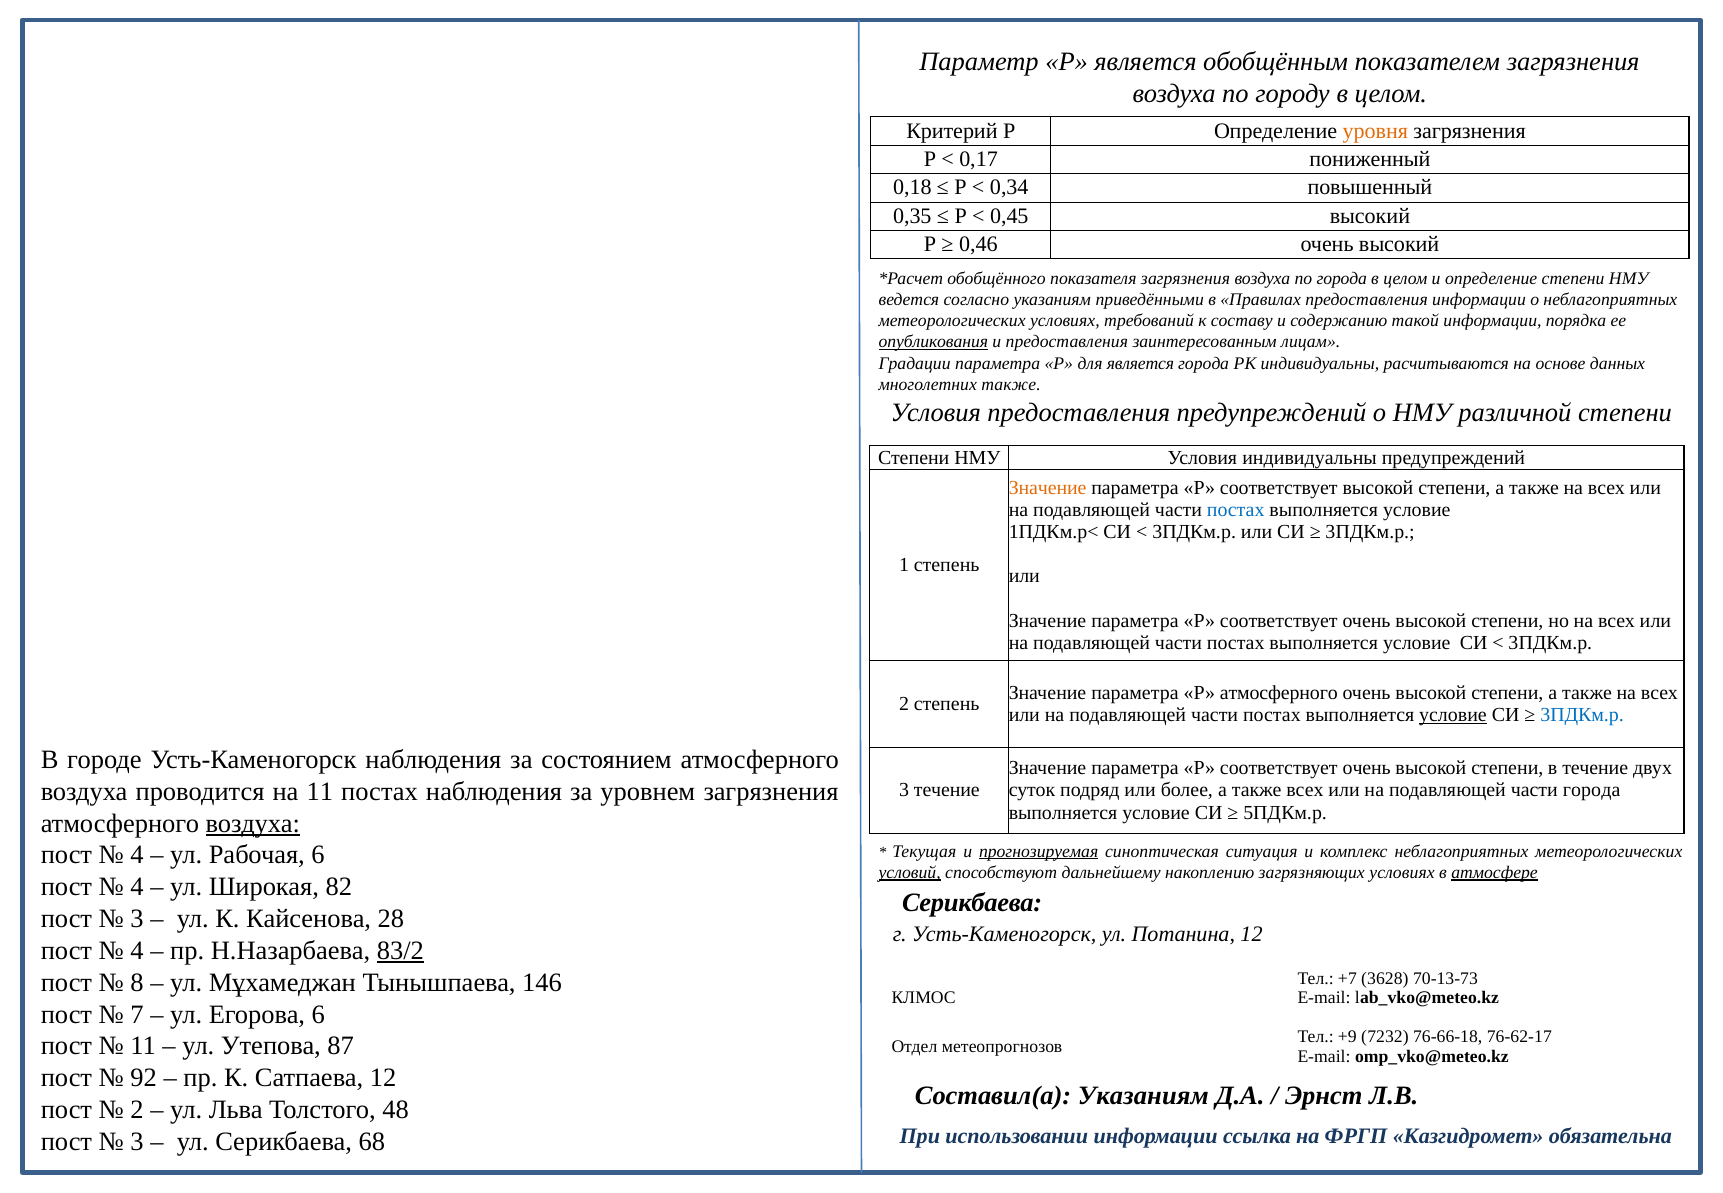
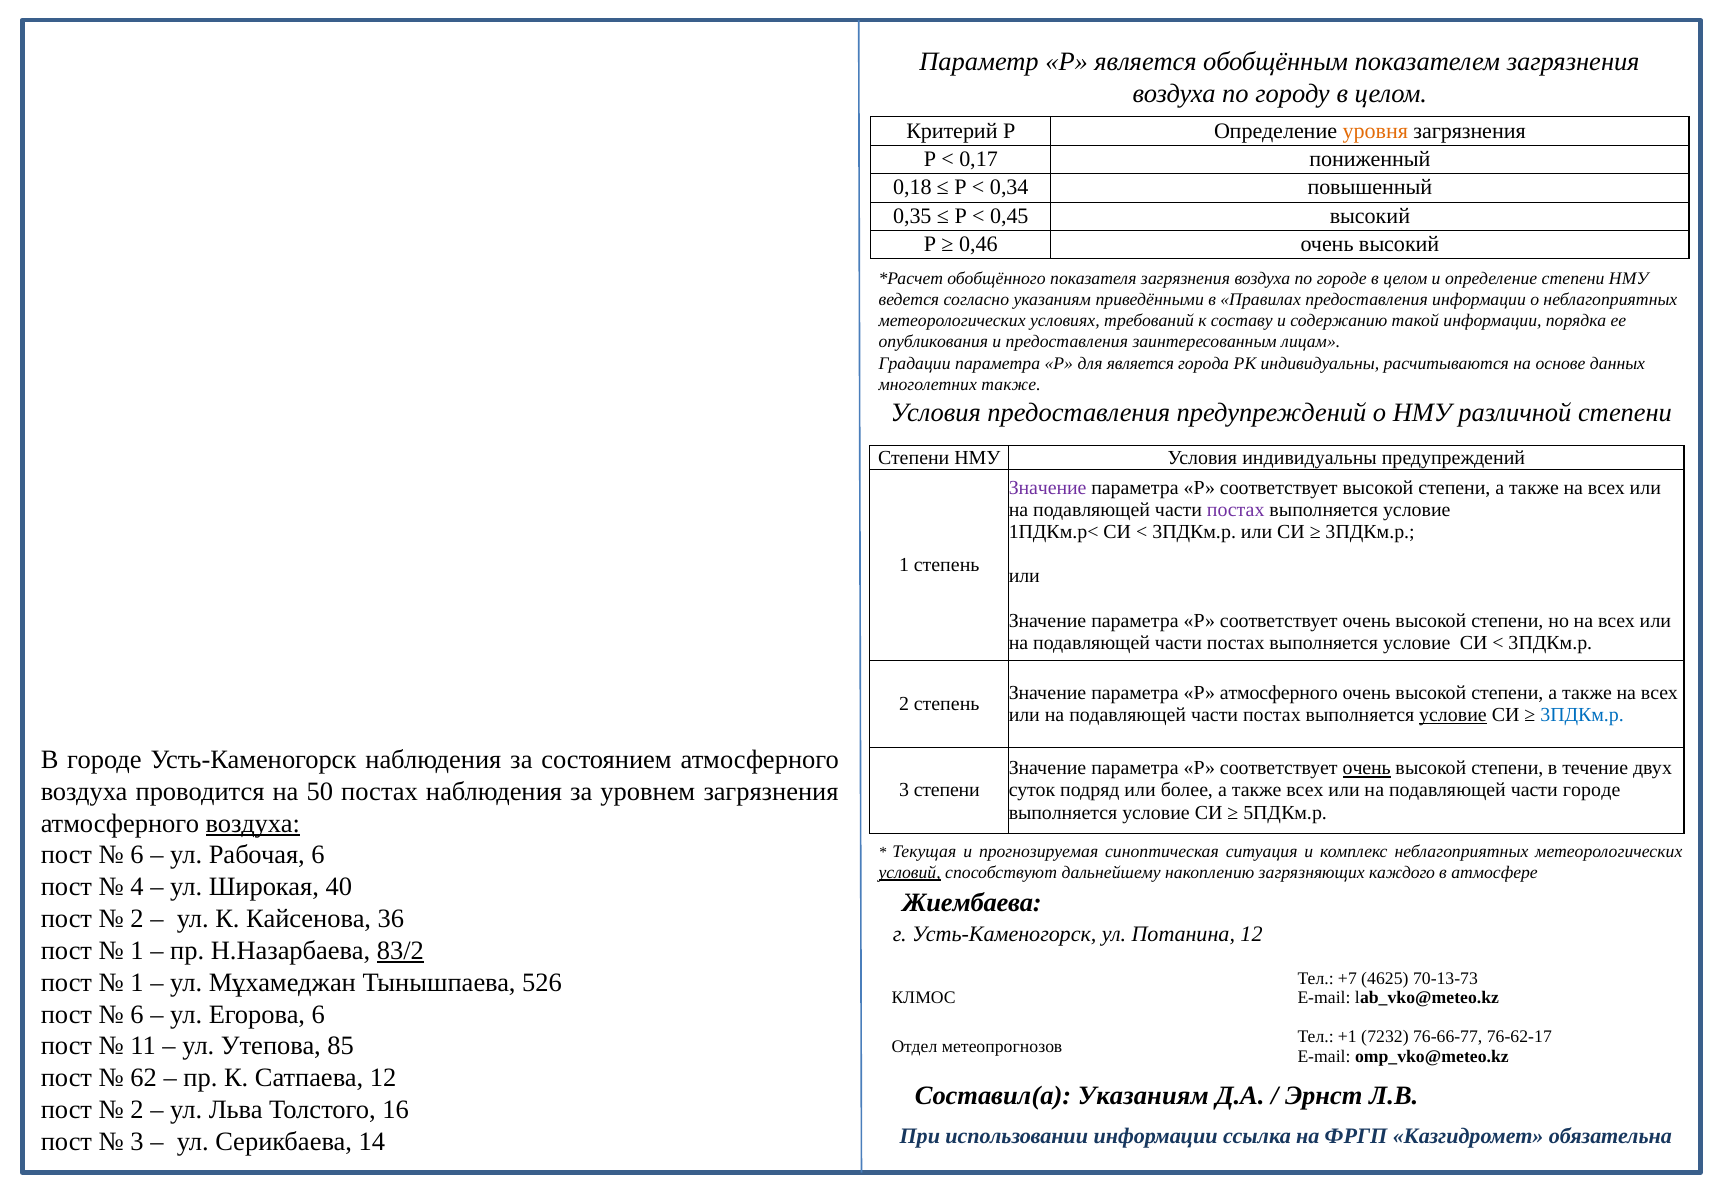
по города: города -> городе (1342, 279)
опубликования underline: present -> none (933, 342)
Значение colour: orange -> purple (1048, 488)
постах colour: blue -> purple (1236, 510)
очень underline: none -> present (1367, 768)
на 11: 11 -> 50 (320, 791)
3 течение: течение -> степени (947, 790)
части города: города -> городе (1592, 790)
4: 4 -> 6 (137, 855)
прогнозируемая underline: present -> none (1039, 851)
загрязняющих условиях: условиях -> каждого (1402, 872)
атмосфере underline: present -> none (1495, 872)
82: 82 -> 40 (339, 887)
Серикбаева: Серикбаева -> Жиембаева (972, 902)
3: 3 -> 2 (137, 919)
28: 28 -> 36 (391, 919)
4: 4 -> 1 (137, 951)
8: 8 -> 1 (137, 982)
146: 146 -> 526 (542, 982)
3628: 3628 -> 4625 (1385, 978)
7: 7 -> 6 (137, 1014)
+9: +9 -> +1 (1347, 1037)
76-66-18: 76-66-18 -> 76-66-77 (1448, 1037)
87: 87 -> 85 (341, 1046)
92: 92 -> 62 (144, 1078)
48: 48 -> 16 (396, 1110)
68: 68 -> 14 (372, 1141)
